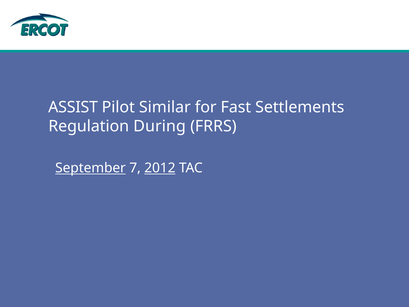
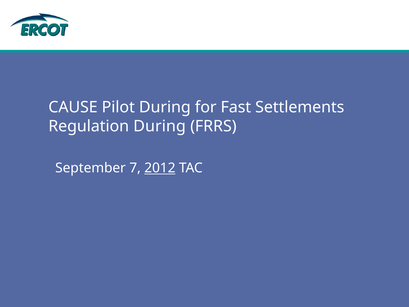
ASSIST: ASSIST -> CAUSE (73, 107)
Pilot Similar: Similar -> During (165, 107)
September underline: present -> none (91, 168)
